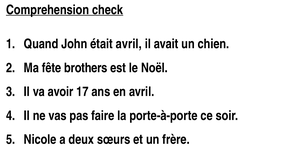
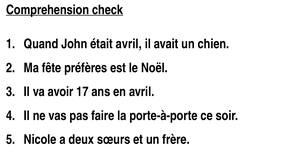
brothers: brothers -> préfères (86, 68)
